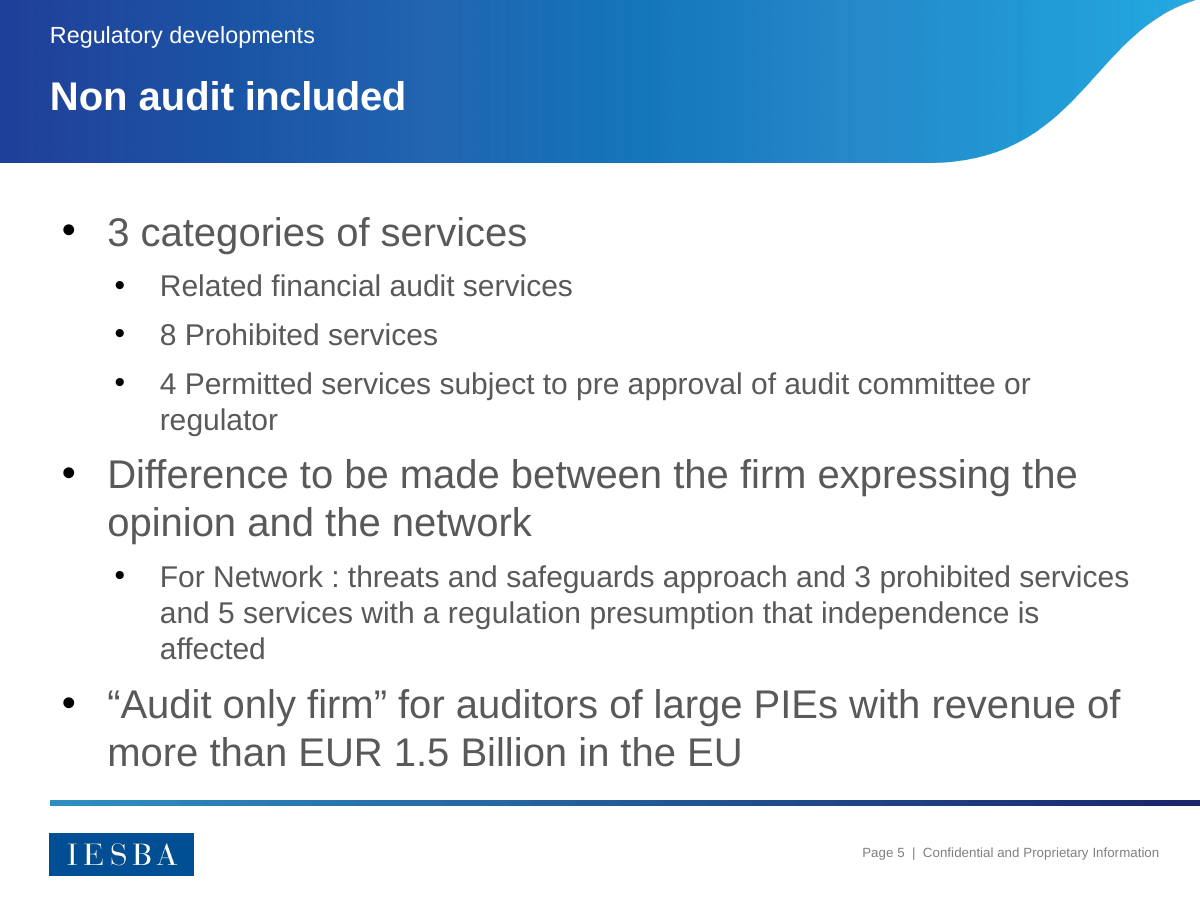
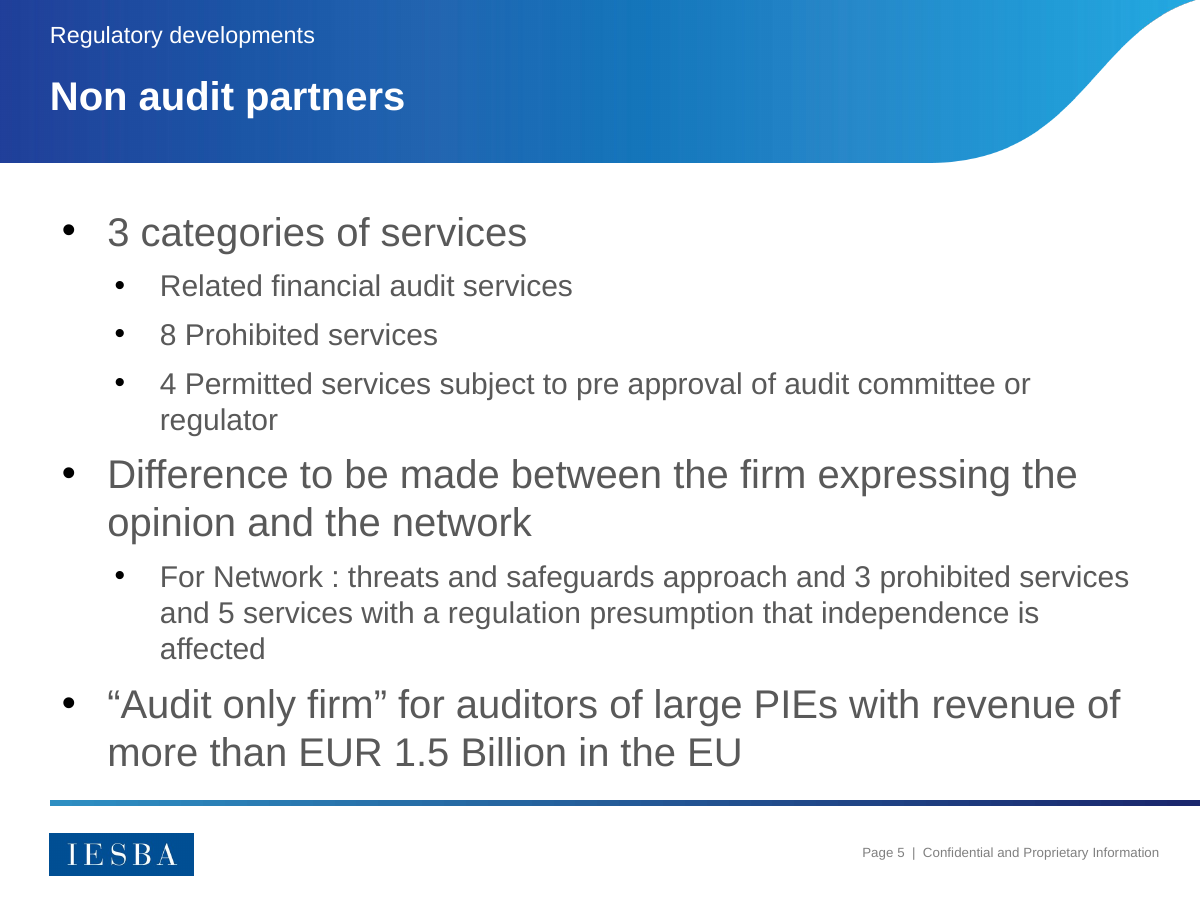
included: included -> partners (325, 98)
